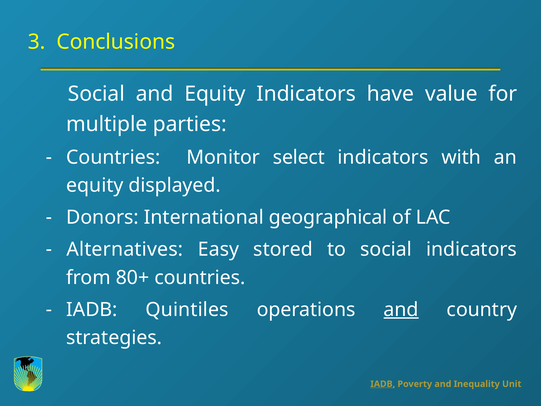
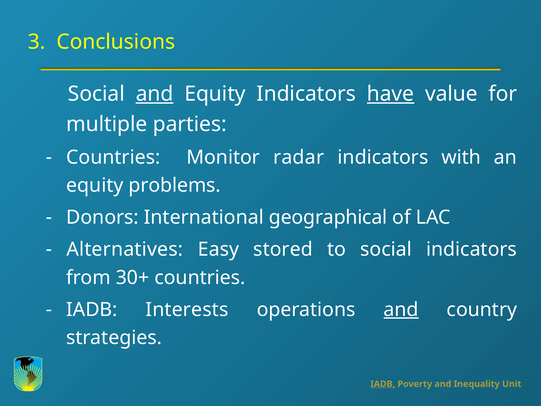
and underline: none -> present (155, 94)
have underline: none -> present (391, 94)
select: select -> radar (299, 157)
displayed: displayed -> problems (175, 185)
80+: 80+ -> 30+ (133, 277)
Quintiles: Quintiles -> Interests (187, 309)
